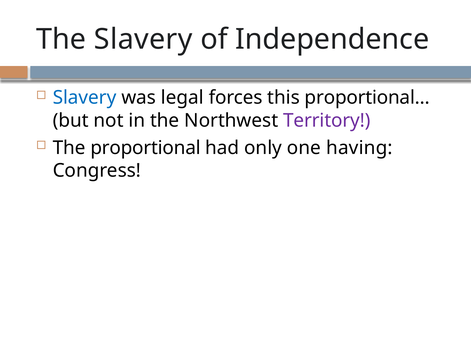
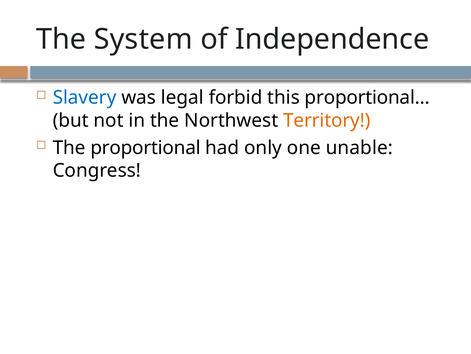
The Slavery: Slavery -> System (143, 39)
forces: forces -> forbid (236, 97)
Territory colour: purple -> orange (327, 120)
having: having -> unable (359, 148)
